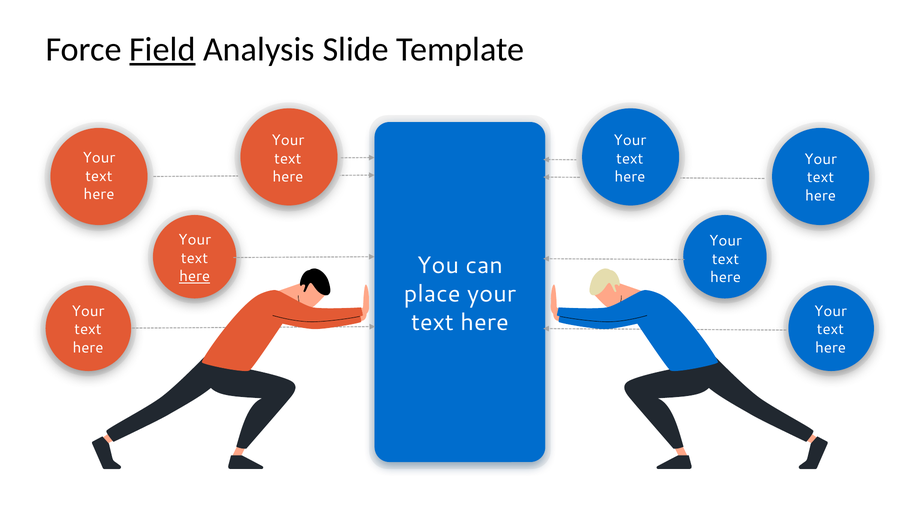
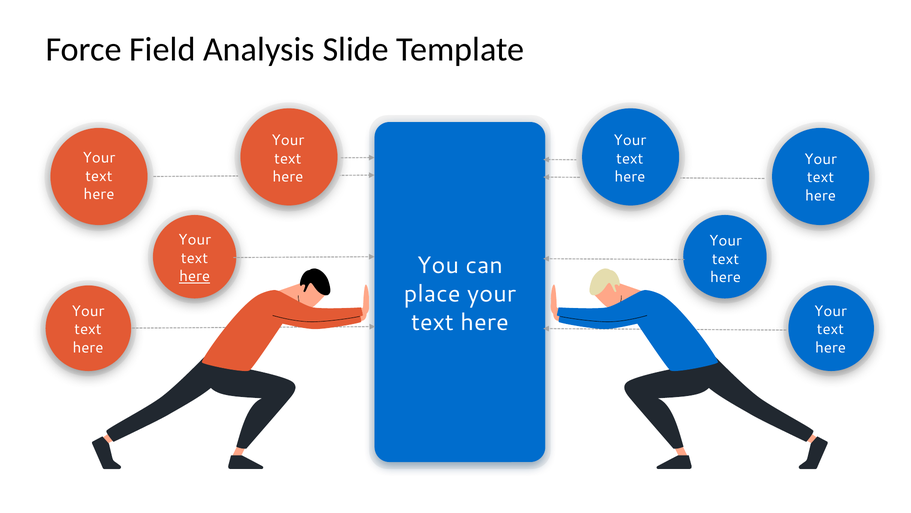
Field underline: present -> none (162, 49)
